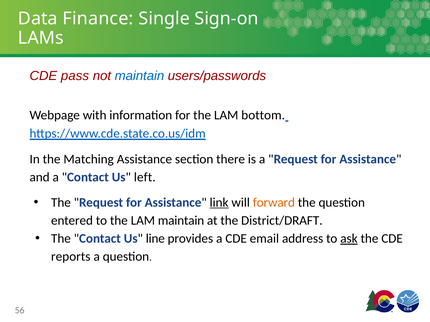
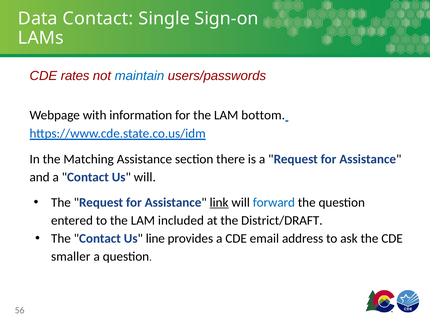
Data Finance: Finance -> Contact (98, 19)
pass: pass -> rates (75, 76)
Us left: left -> will (145, 177)
forward colour: orange -> blue (274, 203)
LAM maintain: maintain -> included (181, 221)
ask underline: present -> none (349, 239)
reports: reports -> smaller (71, 257)
